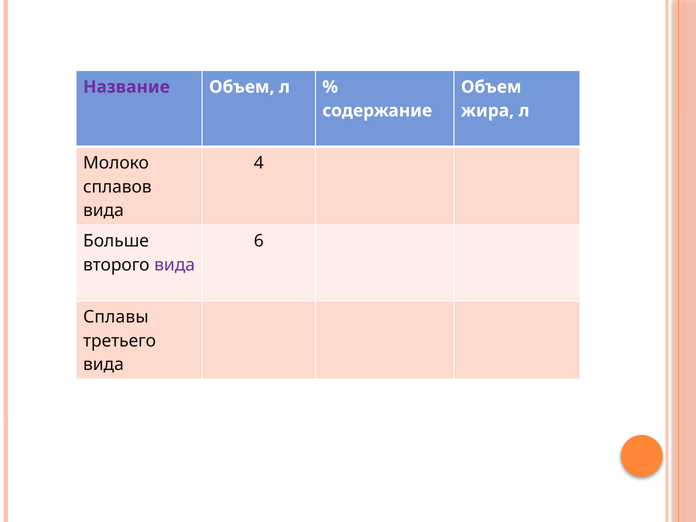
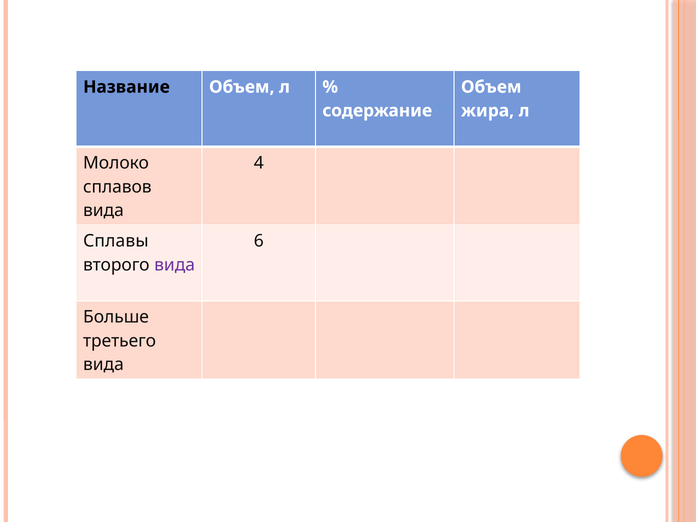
Название colour: purple -> black (126, 87)
Больше: Больше -> Сплавы (116, 241)
Сплавы: Сплавы -> Больше (116, 317)
